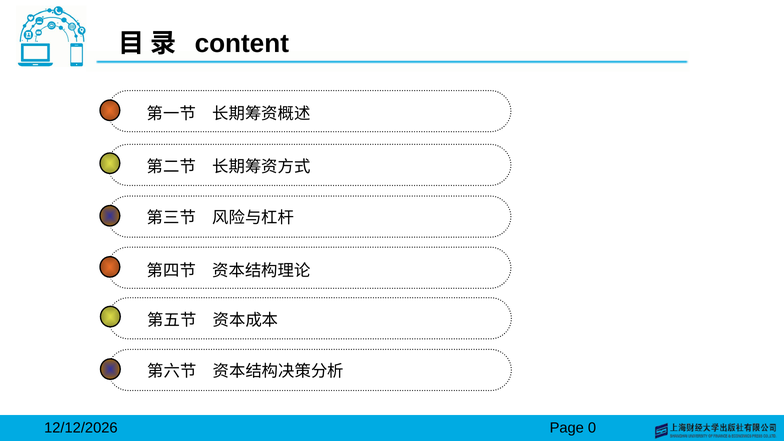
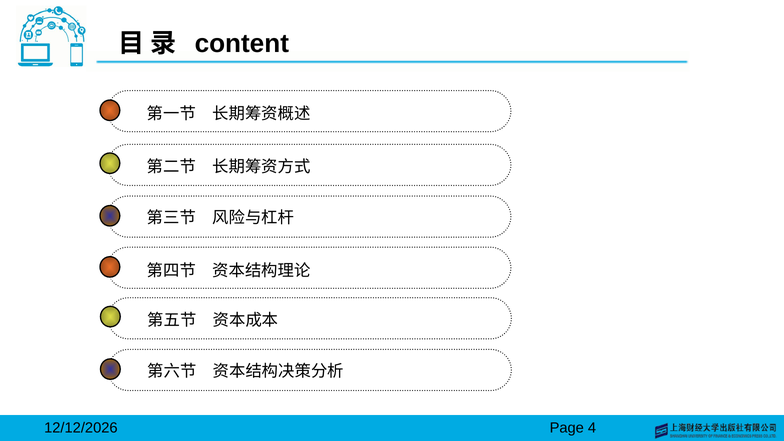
0: 0 -> 4 (592, 428)
